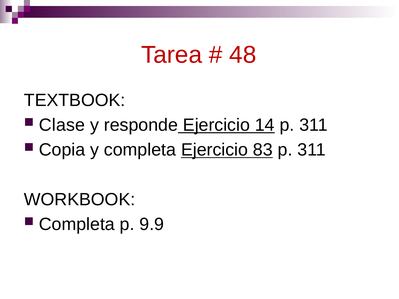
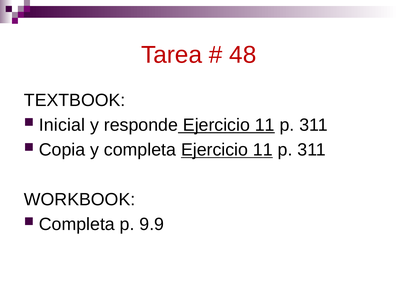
Clase: Clase -> Inicial (62, 125)
responde Ejercicio 14: 14 -> 11 (265, 125)
completa Ejercicio 83: 83 -> 11 (263, 150)
